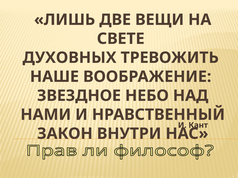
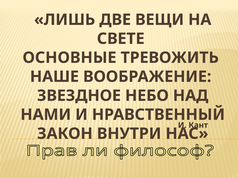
ДУХОВНЫХ: ДУХОВНЫХ -> ОСНОВНЫЕ (69, 58)
